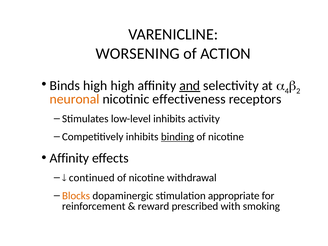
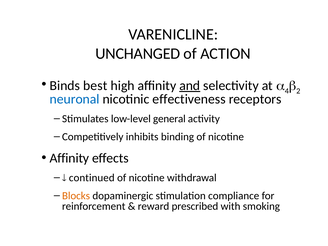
WORSENING: WORSENING -> UNCHANGED (138, 54)
Binds high: high -> best (95, 86)
neuronal colour: orange -> blue (75, 99)
low-level inhibits: inhibits -> general (169, 119)
binding underline: present -> none (178, 137)
appropriate: appropriate -> compliance (234, 196)
